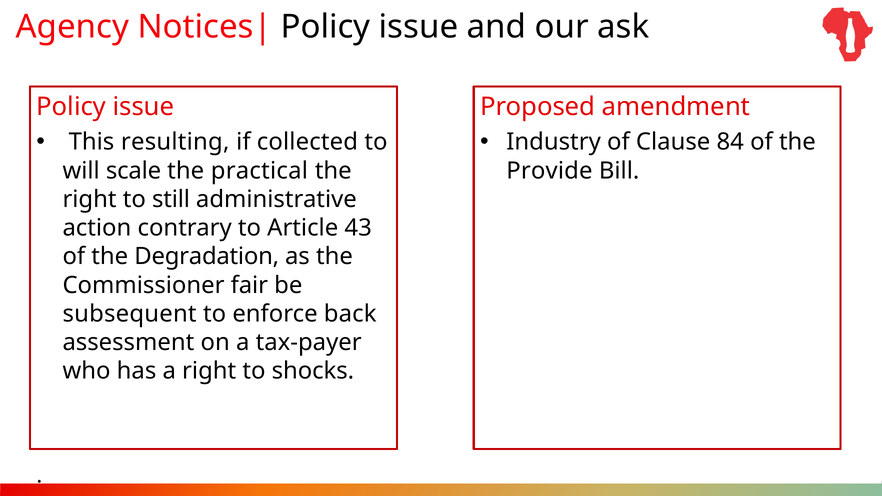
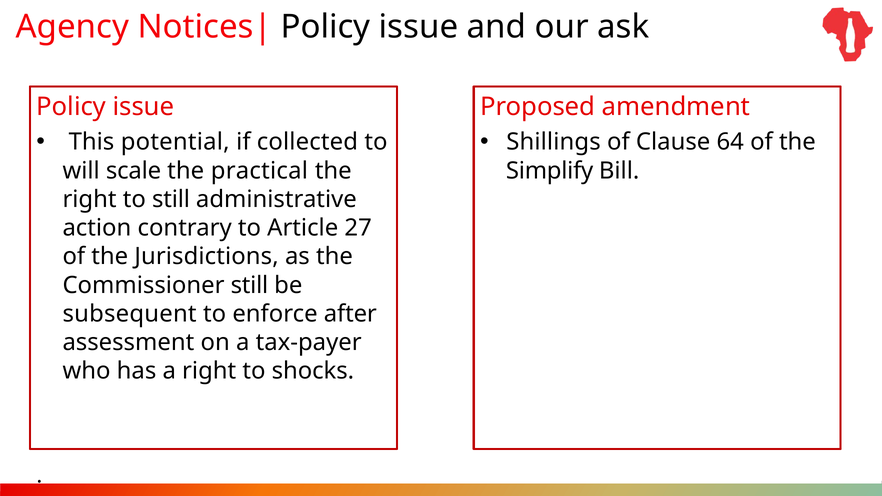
resulting: resulting -> potential (175, 142)
Industry: Industry -> Shillings (554, 142)
84: 84 -> 64 (730, 142)
Provide: Provide -> Simplify (550, 171)
43: 43 -> 27 (358, 228)
Degradation: Degradation -> Jurisdictions (207, 257)
Commissioner fair: fair -> still (249, 285)
back: back -> after (350, 314)
